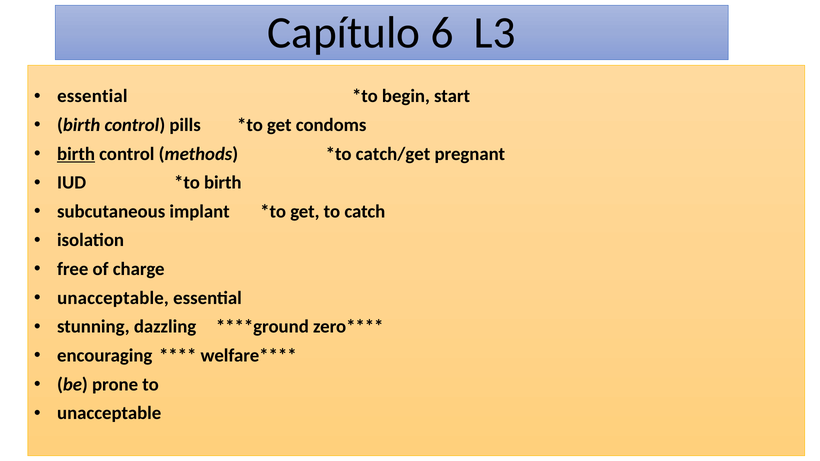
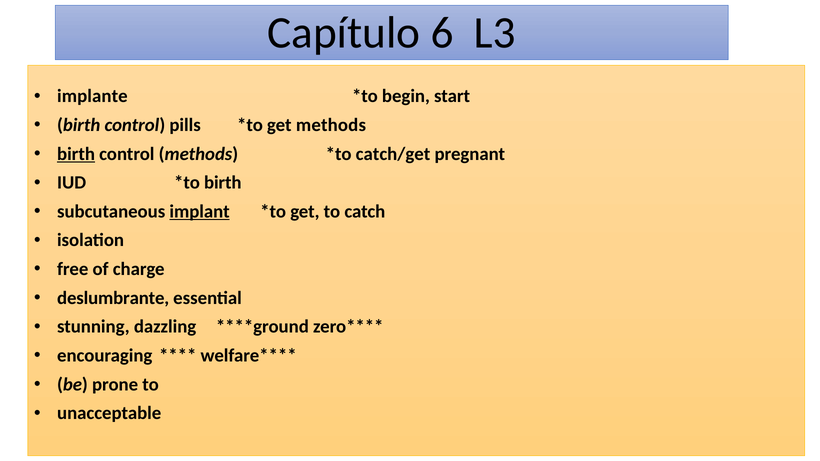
essential: essential -> implante (92, 96)
get condoms: condoms -> methods (331, 125)
implant underline: none -> present (200, 212)
unacceptable: unacceptable -> deslumbrante (113, 298)
